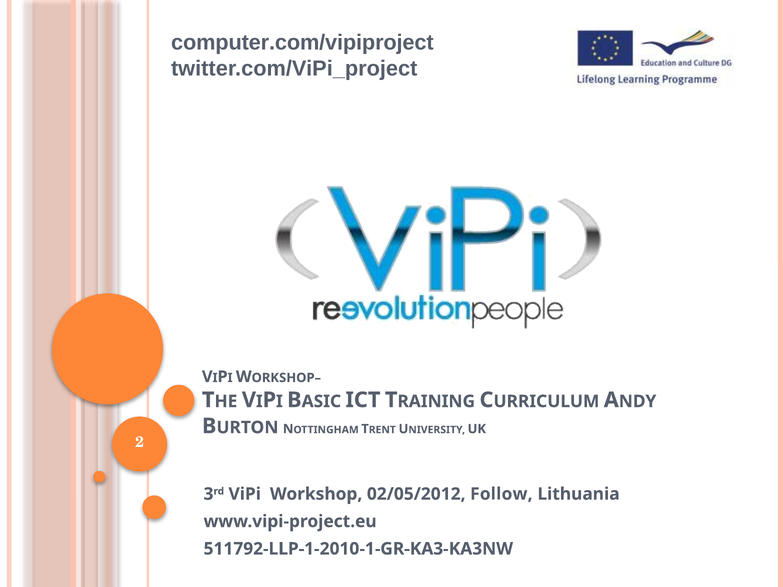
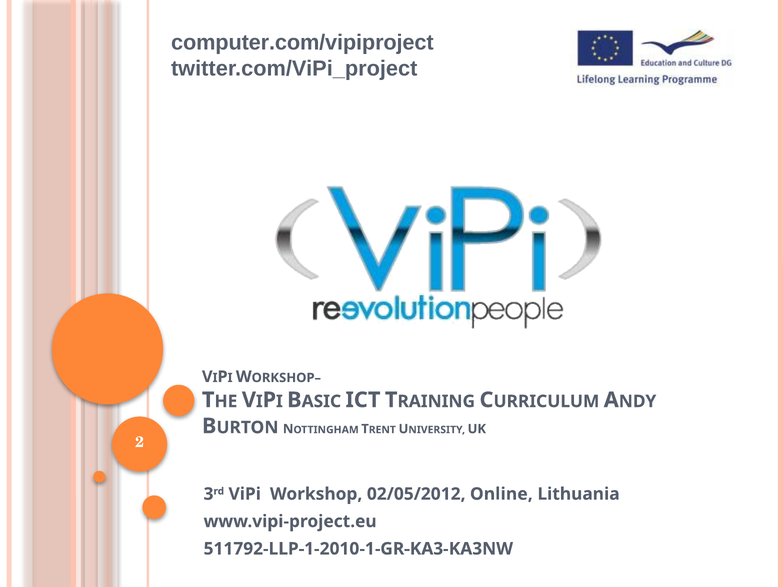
Follow: Follow -> Online (501, 494)
